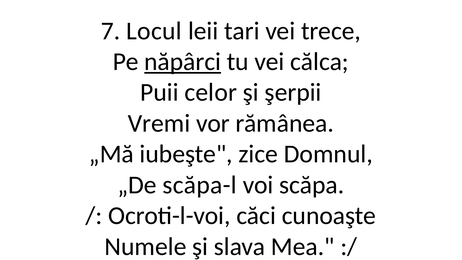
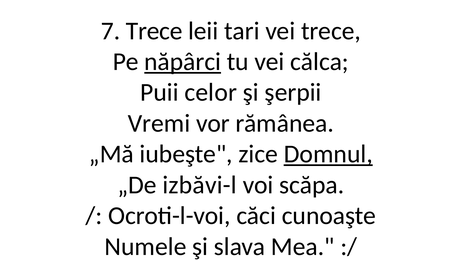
7 Locul: Locul -> Trece (154, 31)
Domnul underline: none -> present (328, 154)
scăpa-l: scăpa-l -> izbăvi-l (200, 185)
